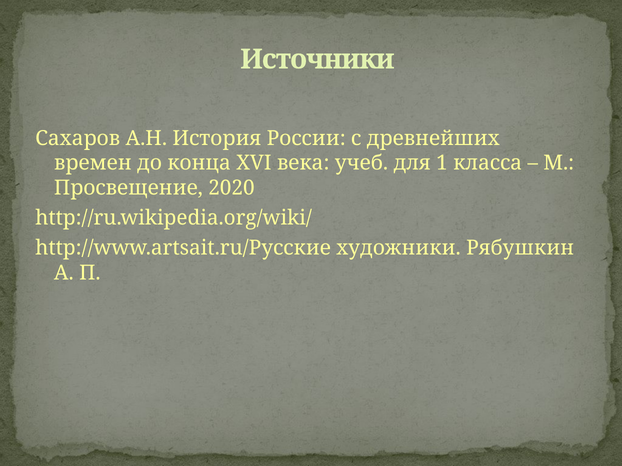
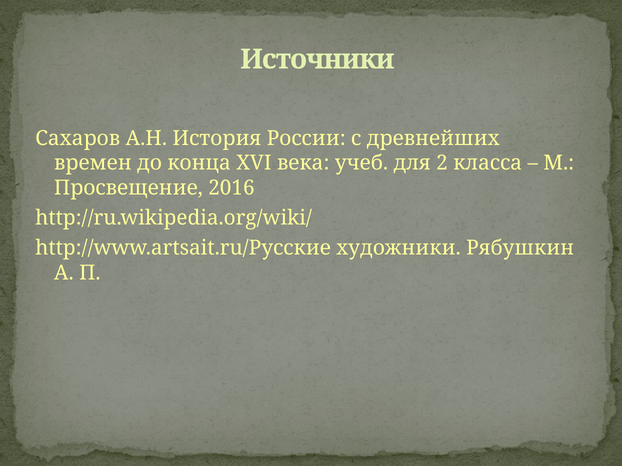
1: 1 -> 2 (442, 163)
2020: 2020 -> 2016 (231, 188)
